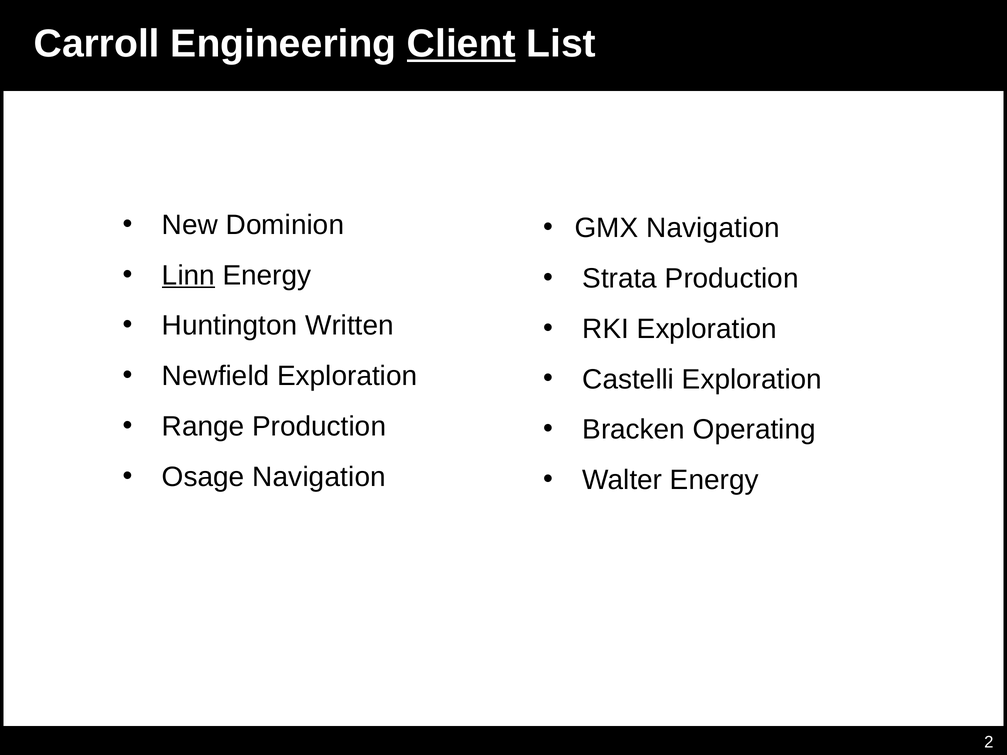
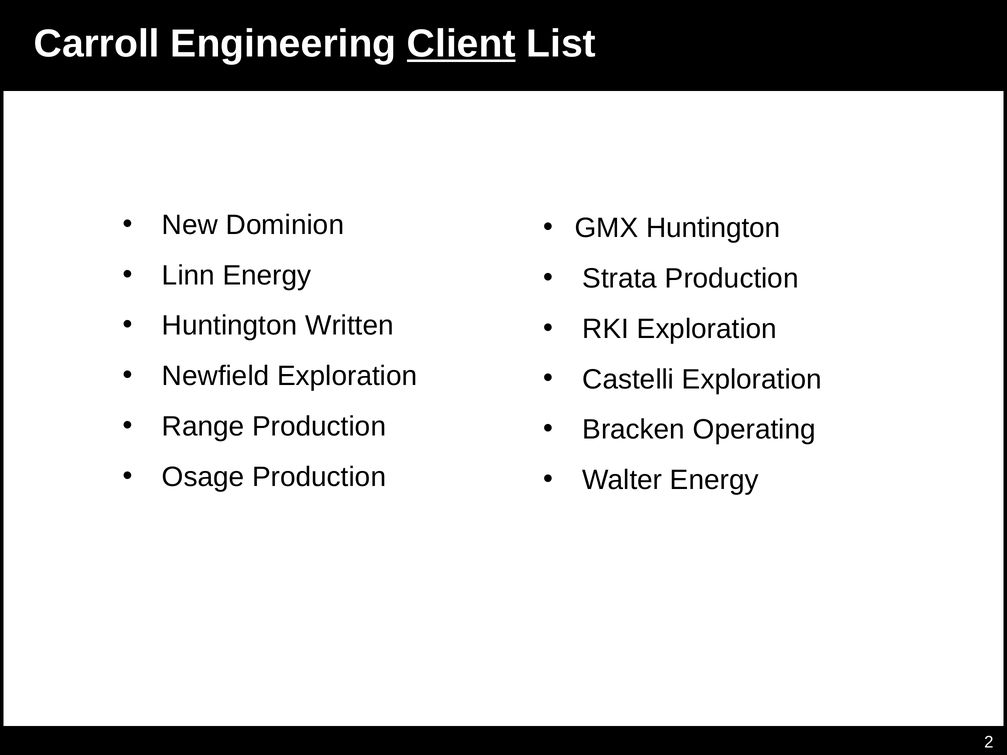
GMX Navigation: Navigation -> Huntington (713, 228)
Linn underline: present -> none (188, 275)
Osage Navigation: Navigation -> Production (319, 477)
